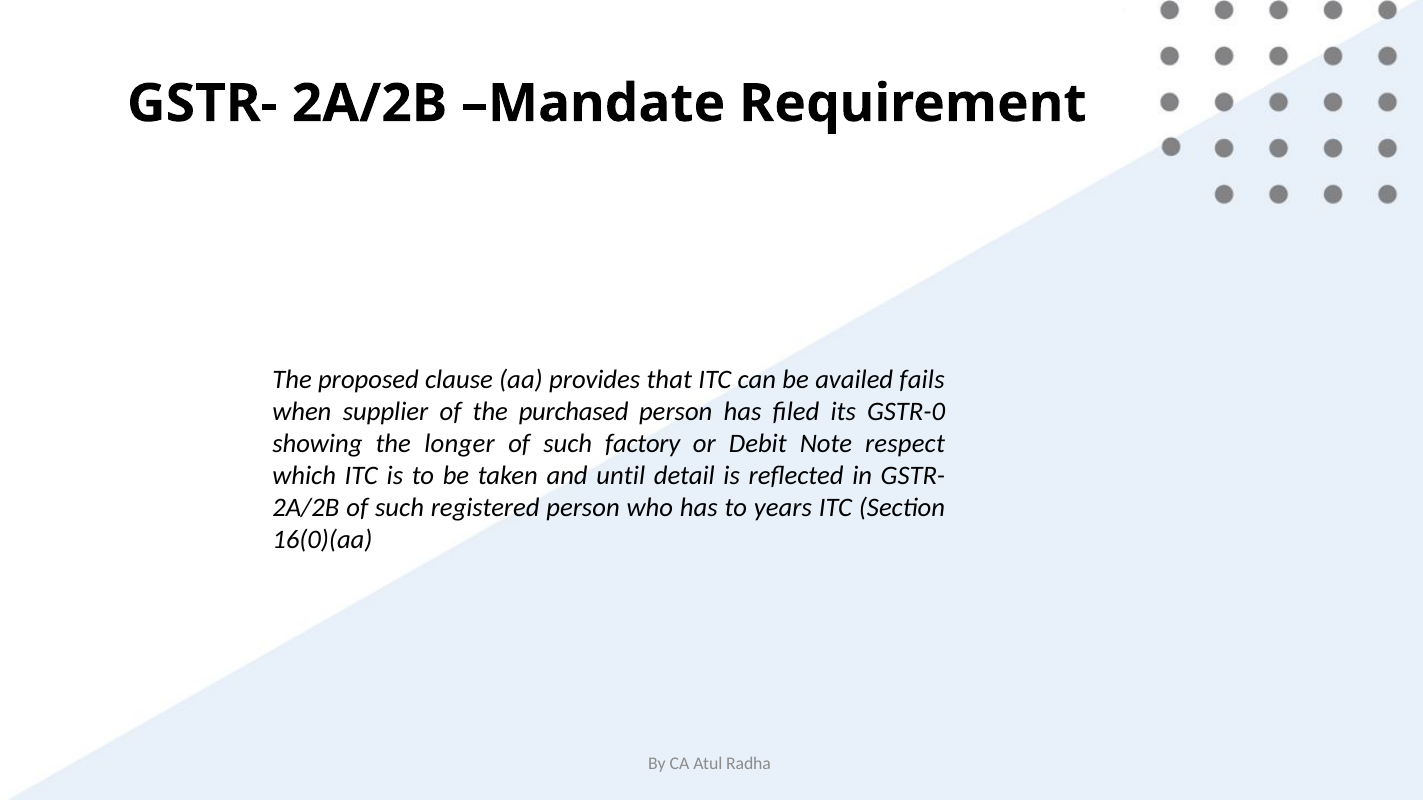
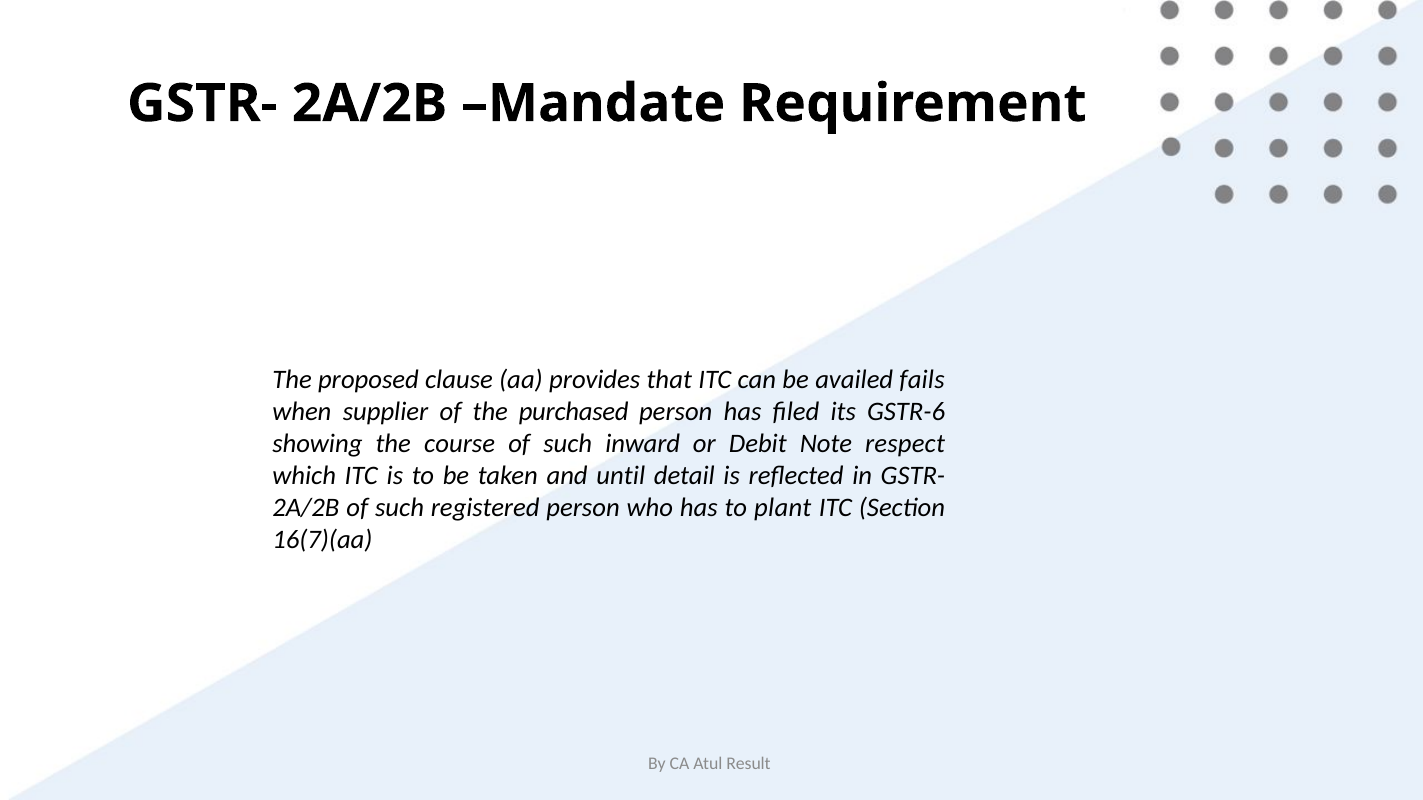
GSTR-0: GSTR-0 -> GSTR-6 (906, 412)
longer: longer -> course (460, 444)
factory: factory -> inward (643, 444)
years: years -> plant (783, 508)
16(0)(aa: 16(0)(aa -> 16(7)(aa (322, 540)
Radha: Radha -> Result (749, 764)
